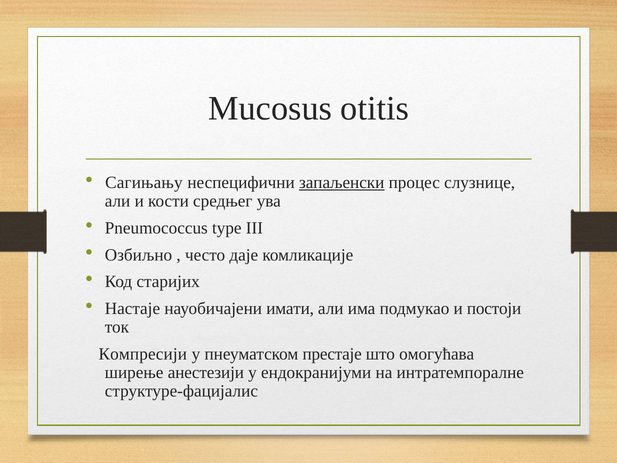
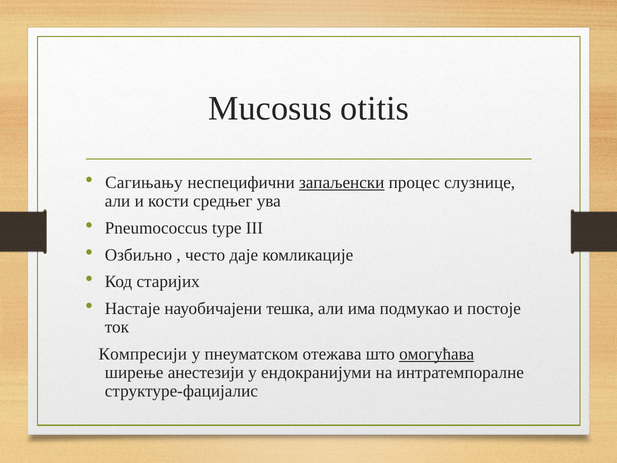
имати: имати -> тешка (290, 308)
постоји: постоји -> постоје (494, 308)
престаје: престаје -> отежава (332, 354)
омогућава underline: none -> present (437, 354)
